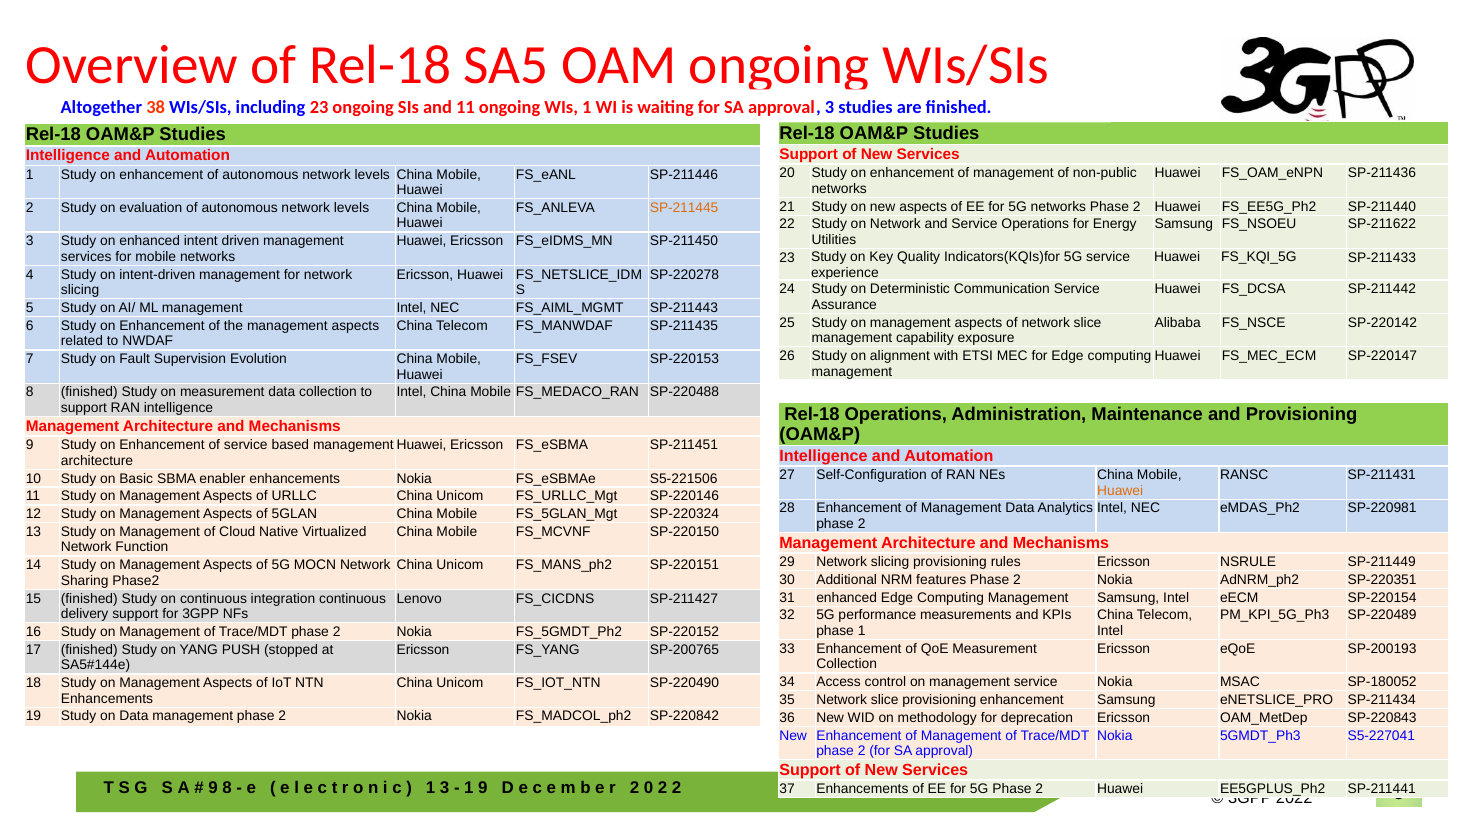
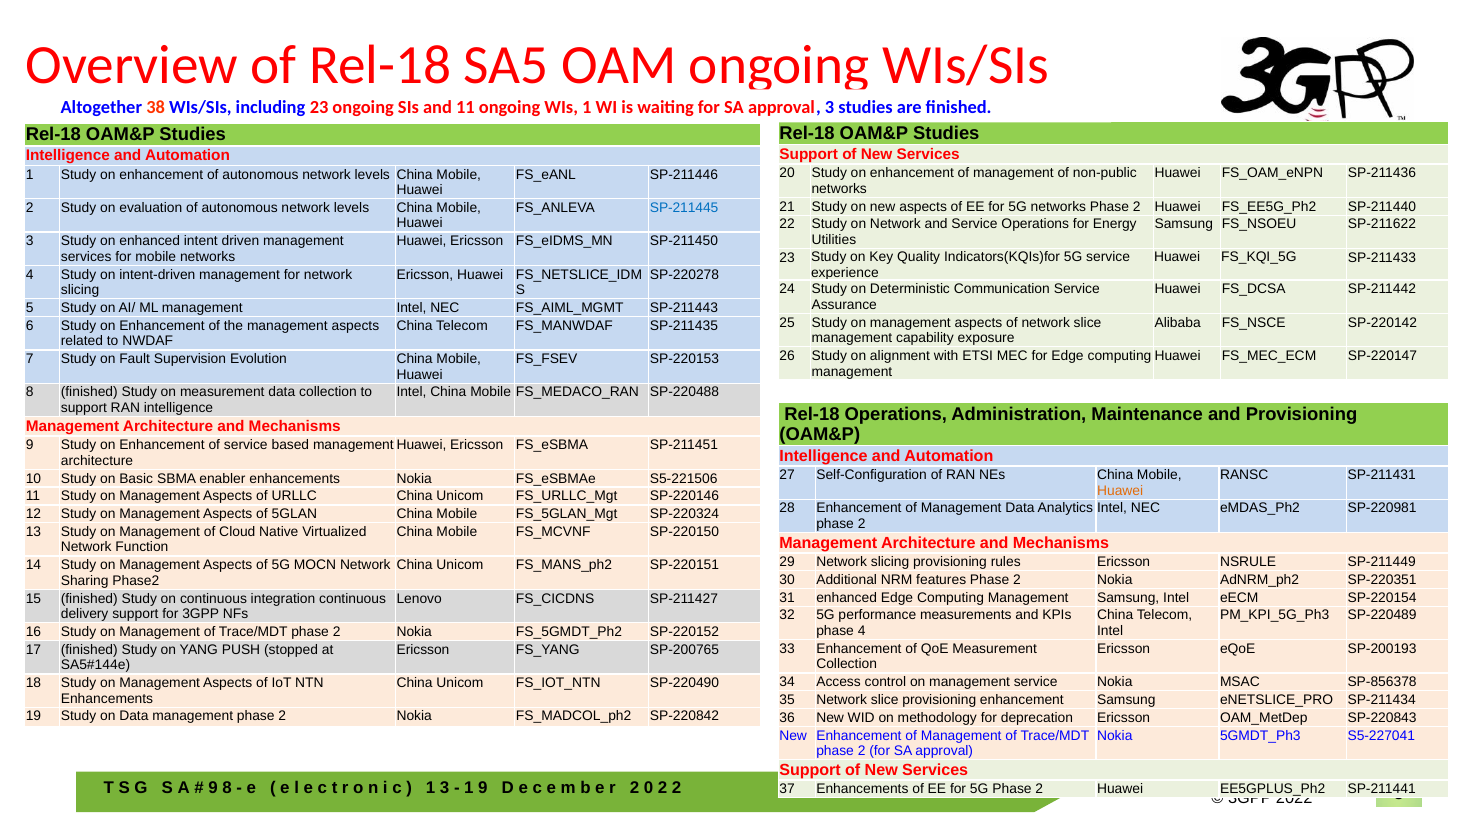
SP-211445 colour: orange -> blue (684, 208)
phase 1: 1 -> 4 (862, 631)
SP-180052: SP-180052 -> SP-856378 (1382, 682)
